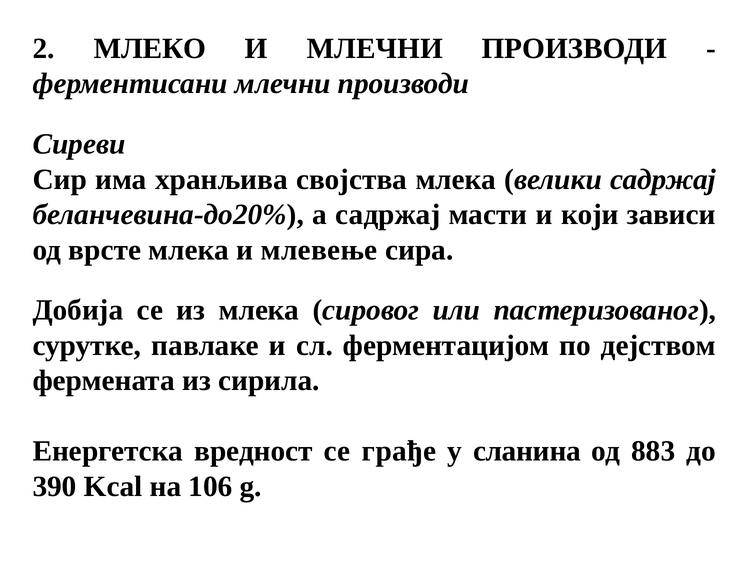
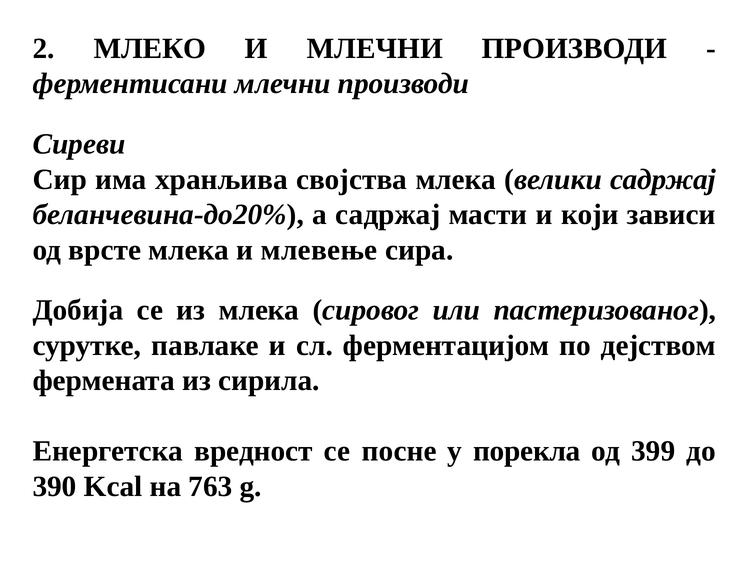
грађе: грађе -> посне (399, 451)
сланина: сланина -> порекла (527, 451)
883: 883 -> 399 (653, 451)
106: 106 -> 763 (210, 487)
